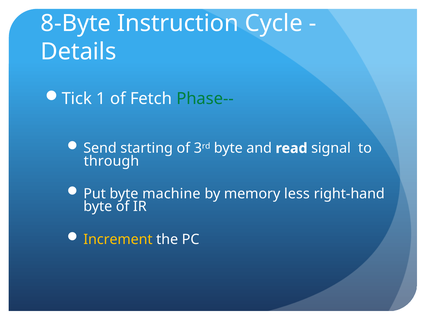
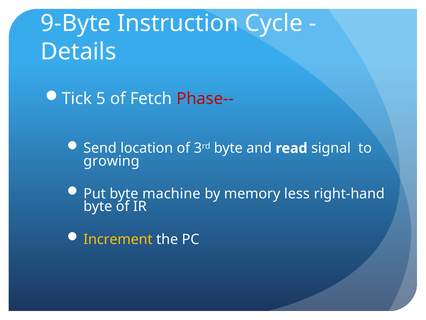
8-Byte: 8-Byte -> 9-Byte (76, 23)
1: 1 -> 5 (101, 98)
Phase-- colour: green -> red (205, 98)
starting: starting -> location (147, 148)
through: through -> growing (111, 161)
